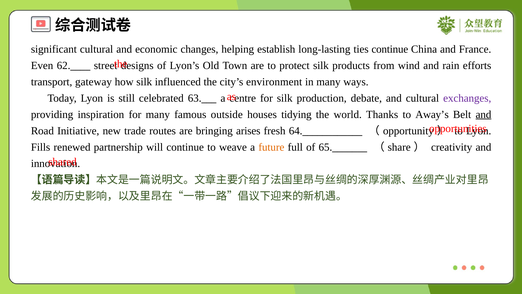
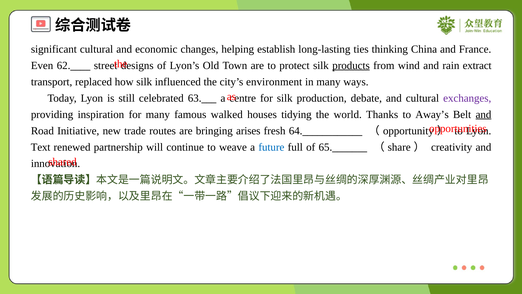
ties continue: continue -> thinking (390, 49)
products underline: none -> present (351, 65)
efforts: efforts -> extract (477, 65)
gateway: gateway -> replaced (94, 82)
outside: outside -> walked (227, 114)
Fills: Fills -> Text (41, 147)
future colour: orange -> blue (271, 147)
